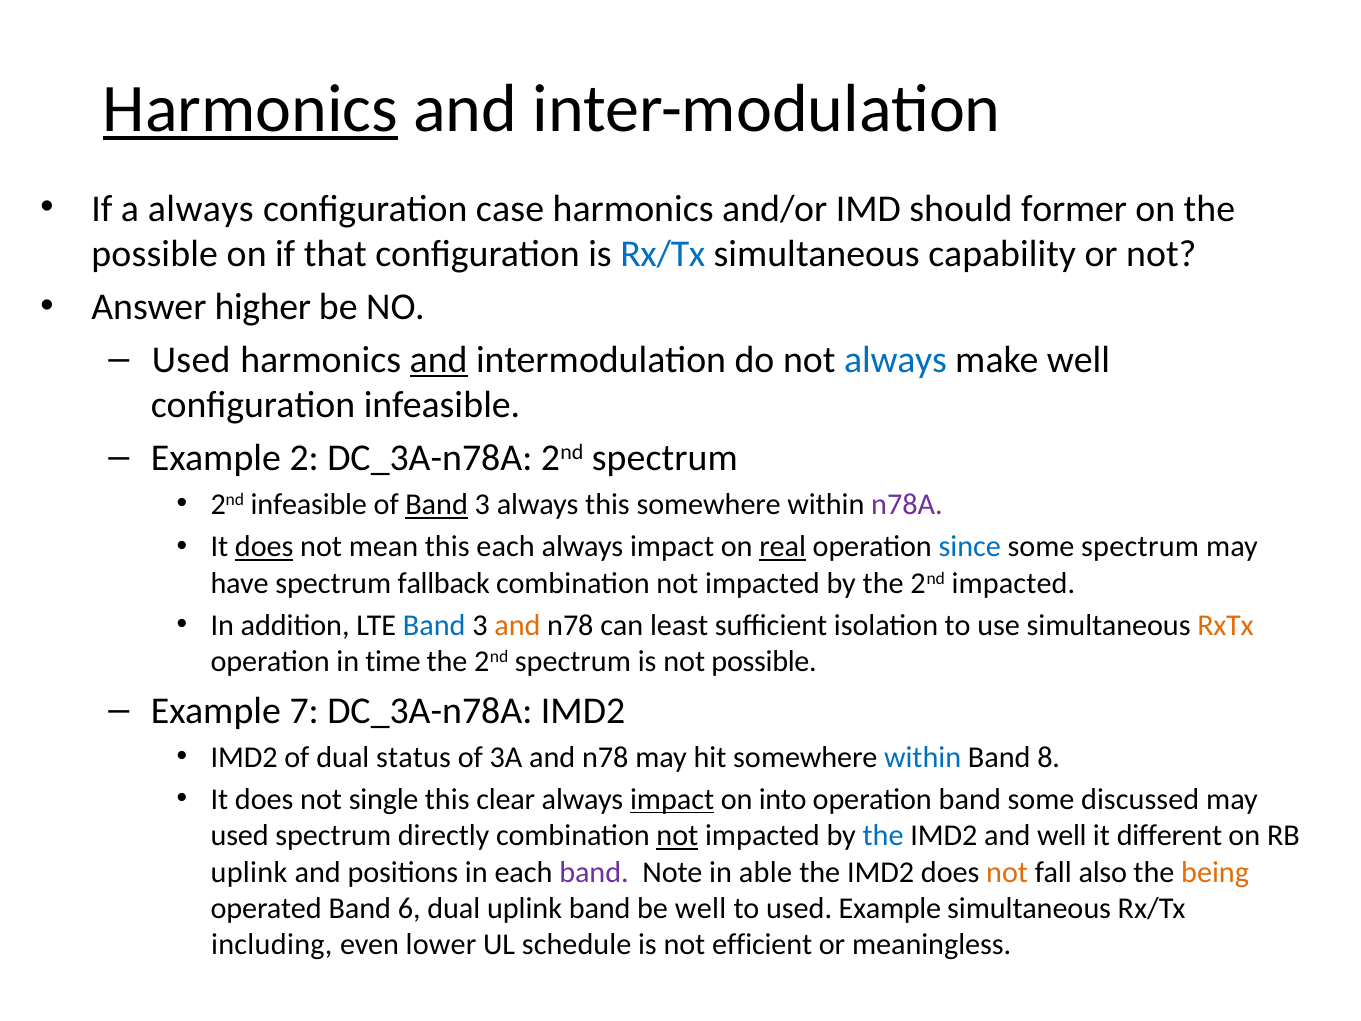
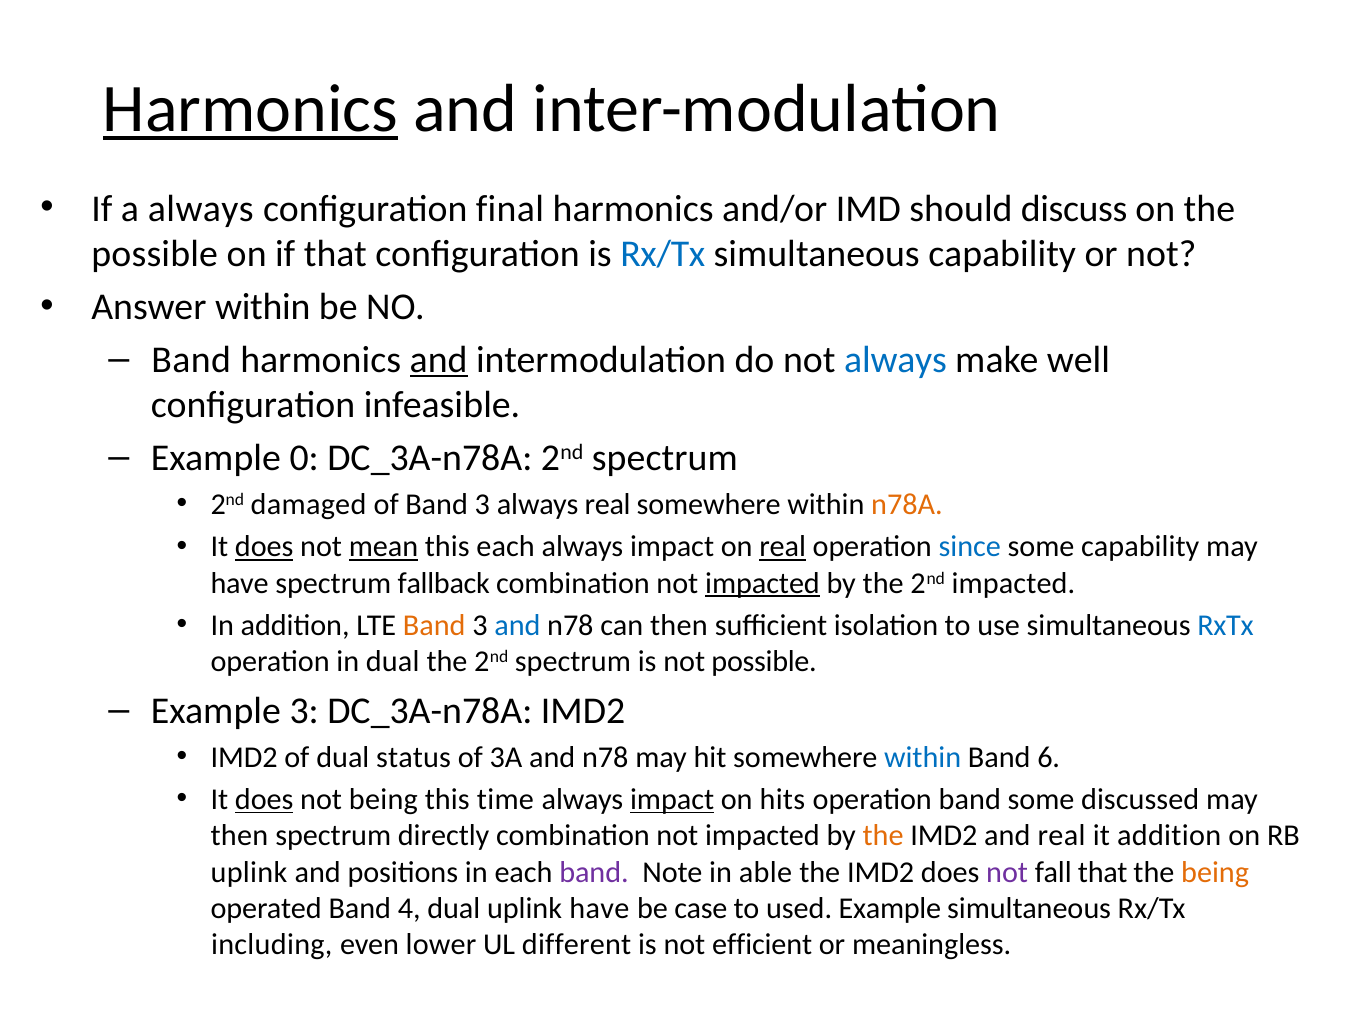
case: case -> final (510, 209)
former: former -> discuss (1074, 209)
Answer higher: higher -> within (263, 307)
Used: Used -> Band (191, 360)
2: 2 -> 0 (304, 458)
2nd infeasible: infeasible -> damaged (309, 505)
Band underline: present -> none (437, 505)
always this: this -> real (608, 505)
n78A colour: purple -> orange (907, 505)
mean underline: none -> present (384, 547)
some spectrum: spectrum -> capability (1140, 547)
impacted underline: none -> present (763, 583)
Band colour: blue -> orange (434, 625)
and colour: orange -> blue (517, 625)
can least: least -> then (679, 625)
RxTx colour: orange -> blue (1226, 625)
in time: time -> dual (393, 662)
Example 7: 7 -> 3 (304, 711)
8: 8 -> 6 (1049, 757)
does underline: none -> present (264, 799)
not single: single -> being (383, 799)
clear: clear -> time (505, 799)
into: into -> hits (782, 799)
used: used -> then (239, 836)
not underline: present -> none (677, 836)
the colour: blue -> orange (883, 836)
and well: well -> real (1062, 836)
it different: different -> addition (1169, 836)
not colour: orange -> purple (1007, 872)
fall also: also -> that (1103, 872)
6: 6 -> 4 (409, 908)
uplink band: band -> have (599, 908)
be well: well -> case (701, 908)
schedule: schedule -> different (577, 944)
